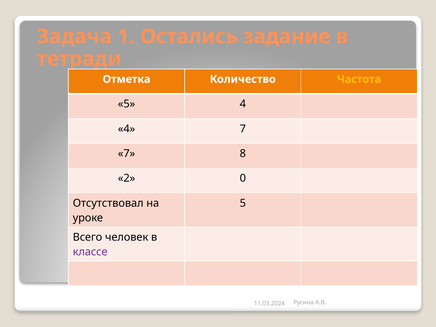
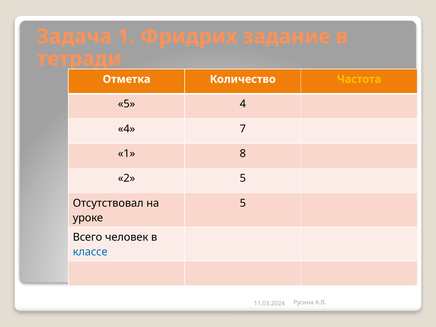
Остались: Остались -> Фридрих (189, 37)
7: 7 -> 1 (127, 154)
2 0: 0 -> 5 (243, 178)
классе colour: purple -> blue (90, 252)
